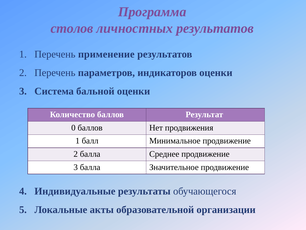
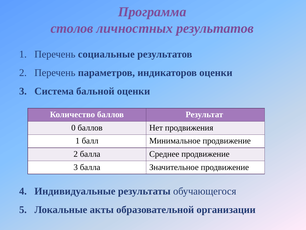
применение: применение -> социальные (106, 54)
